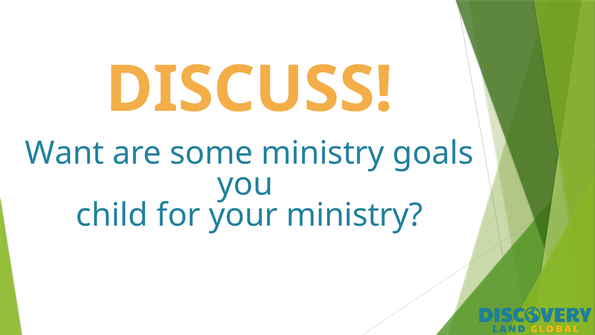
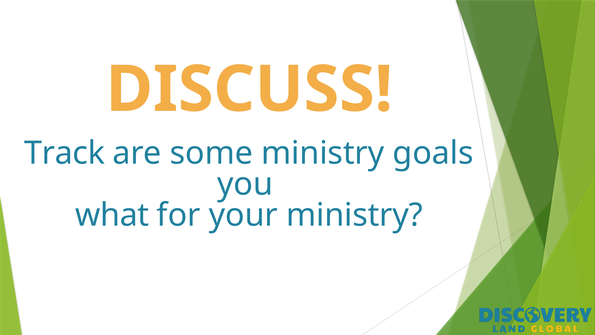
Want: Want -> Track (65, 153)
child: child -> what (112, 215)
